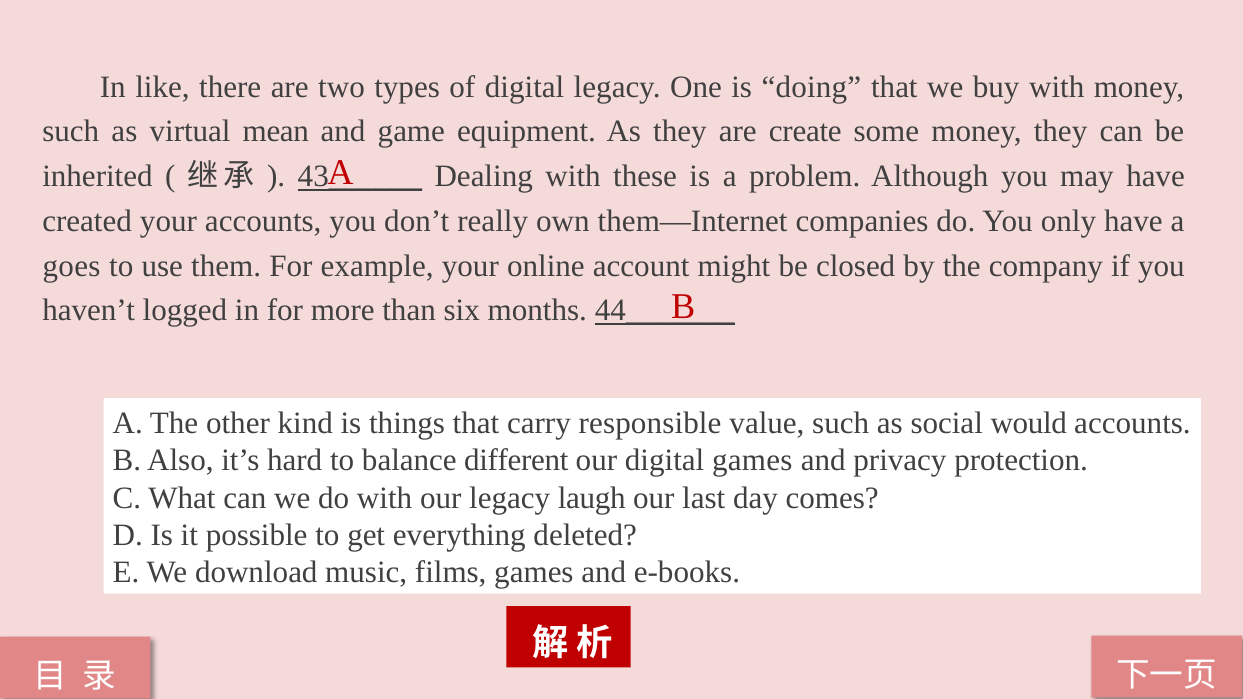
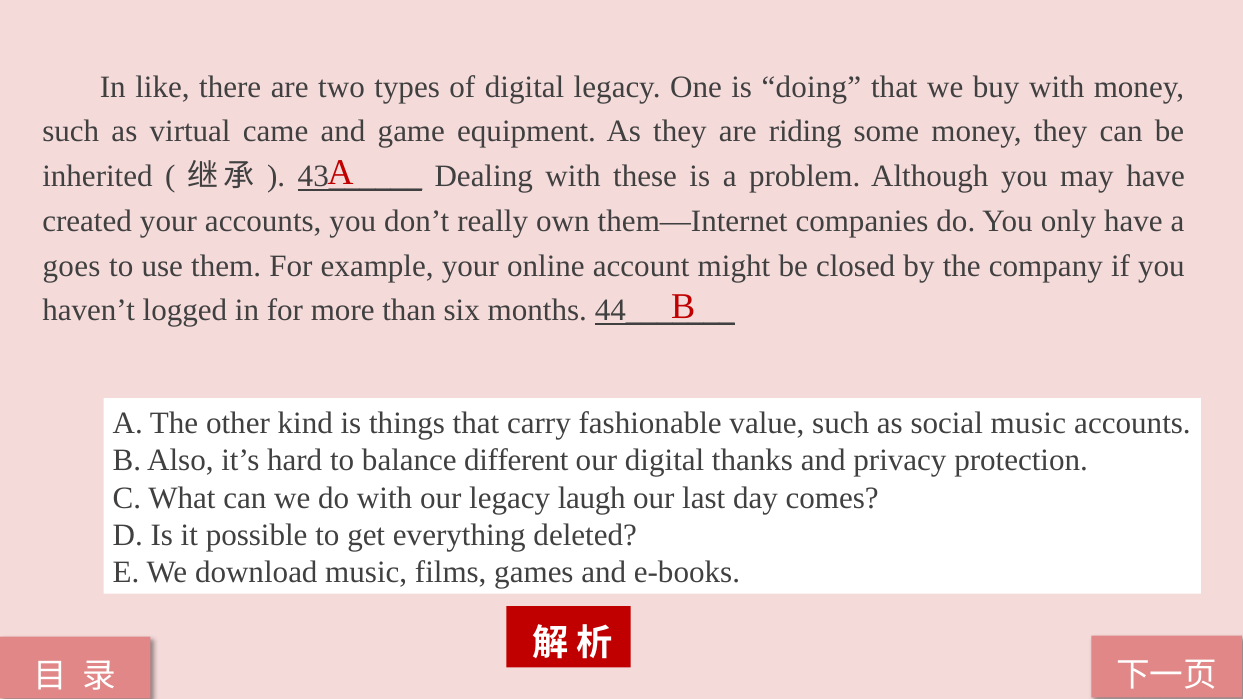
mean: mean -> came (276, 132)
create: create -> riding (805, 132)
responsible: responsible -> fashionable (650, 424)
social would: would -> music (1028, 424)
digital games: games -> thanks (752, 461)
